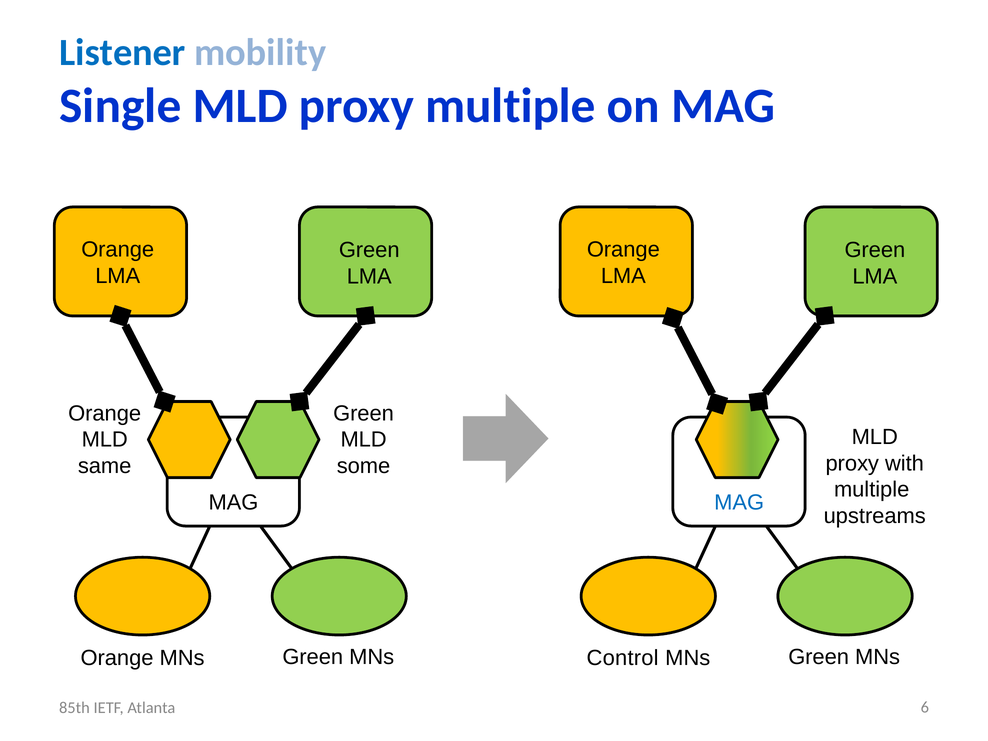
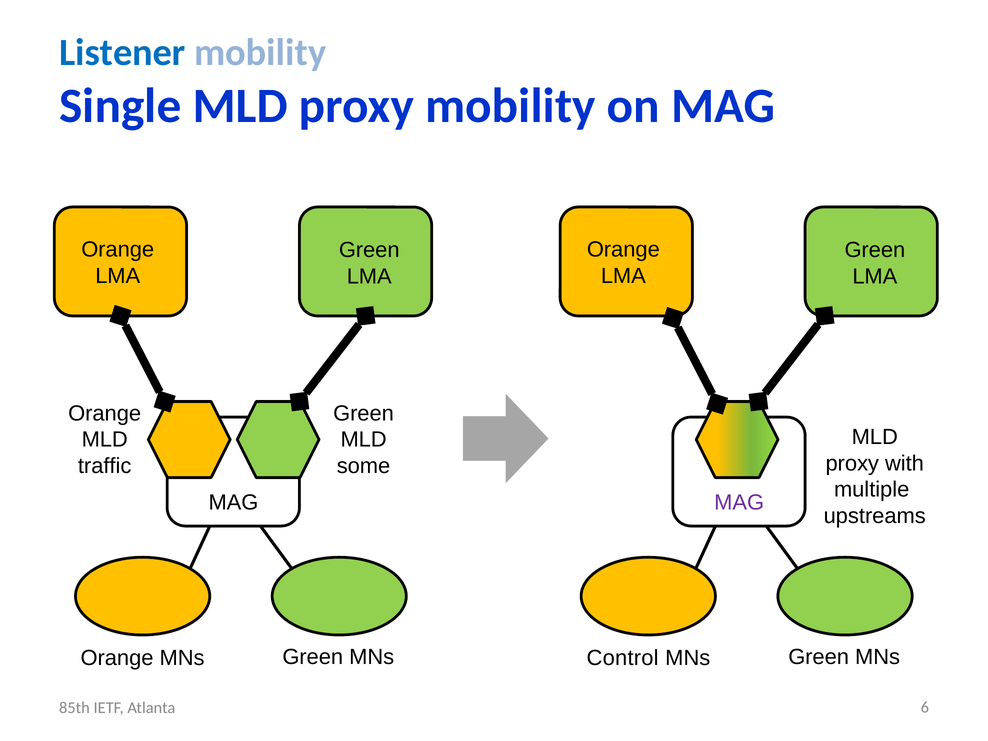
proxy multiple: multiple -> mobility (510, 106)
same: same -> traffic (105, 466)
MAG colour: blue -> purple (739, 503)
